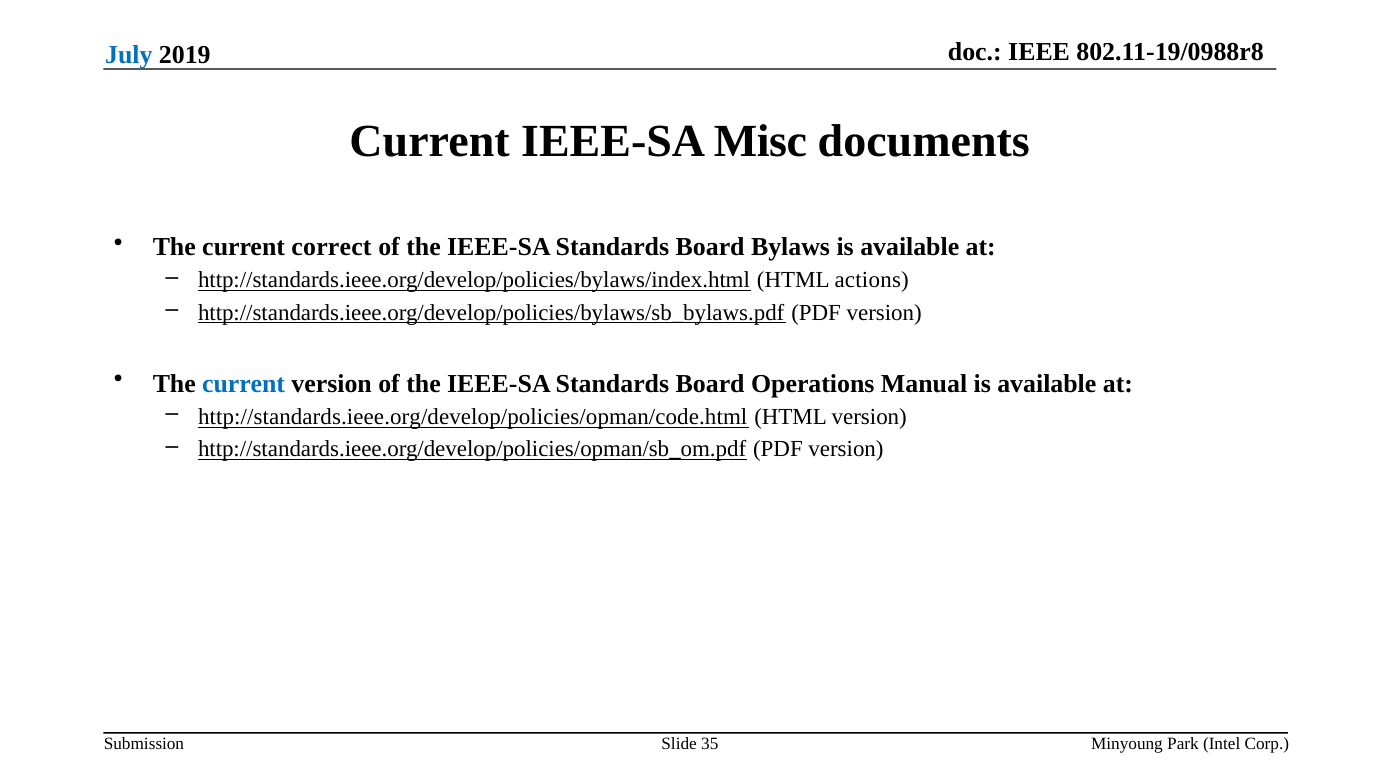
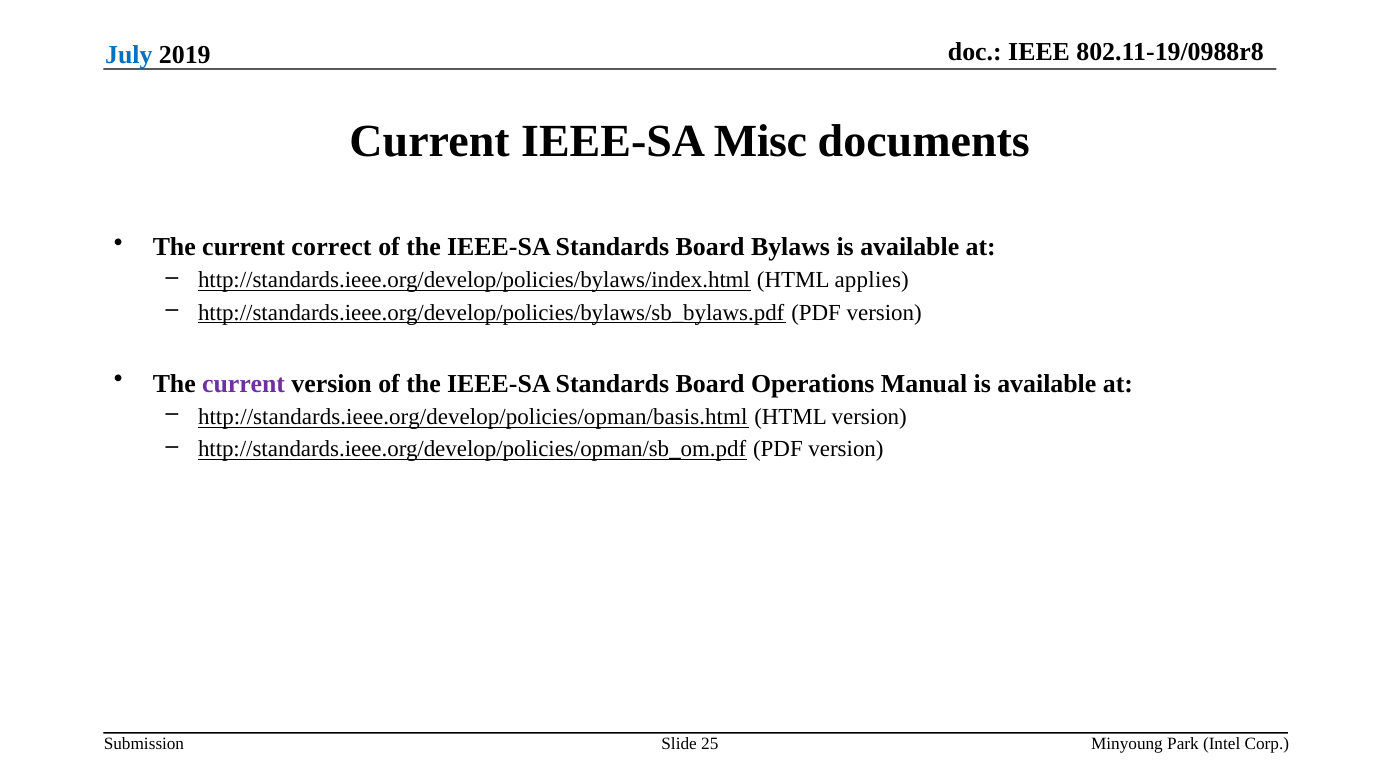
actions: actions -> applies (872, 281)
current colour: blue -> purple (244, 384)
http://standards.ieee.org/develop/policies/opman/code.html: http://standards.ieee.org/develop/policies/opman/code.html -> http://standards.ieee.org/develop/policies/opman/basis.html (473, 417)
35: 35 -> 25 (710, 744)
